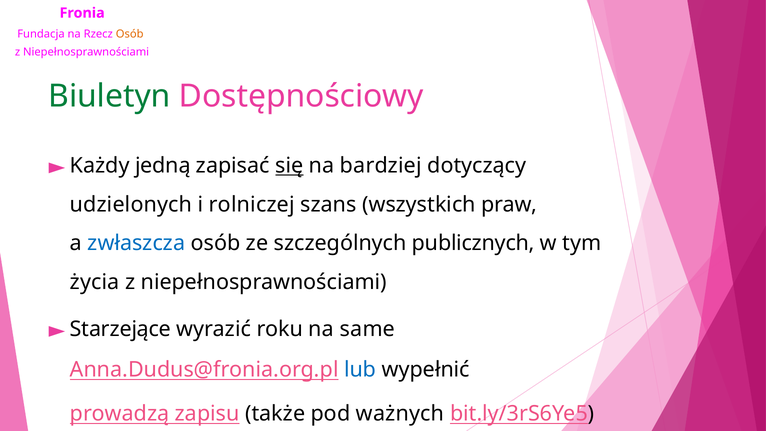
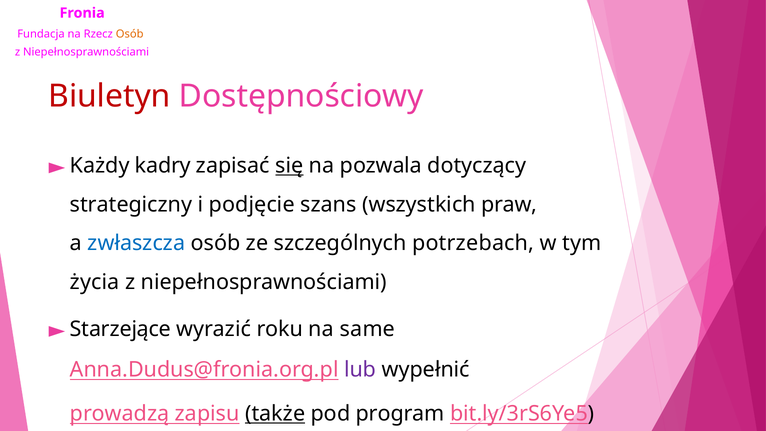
Biuletyn colour: green -> red (109, 96)
jedną: jedną -> kadry (163, 166)
bardziej: bardziej -> pozwala (381, 166)
udzielonych: udzielonych -> strategiczny (131, 204)
rolniczej: rolniczej -> podjęcie (252, 204)
publicznych: publicznych -> potrzebach (473, 243)
lub colour: blue -> purple (360, 369)
także underline: none -> present (275, 414)
ważnych: ważnych -> program (400, 414)
